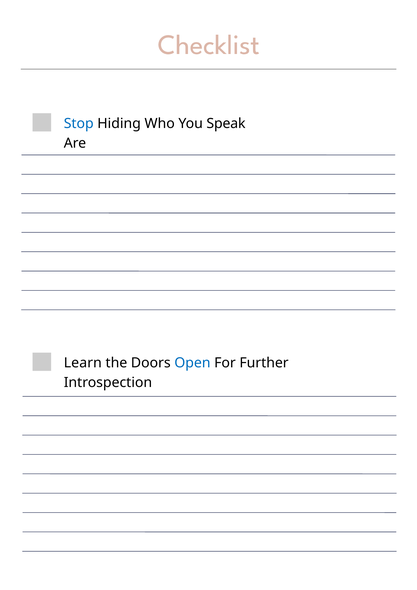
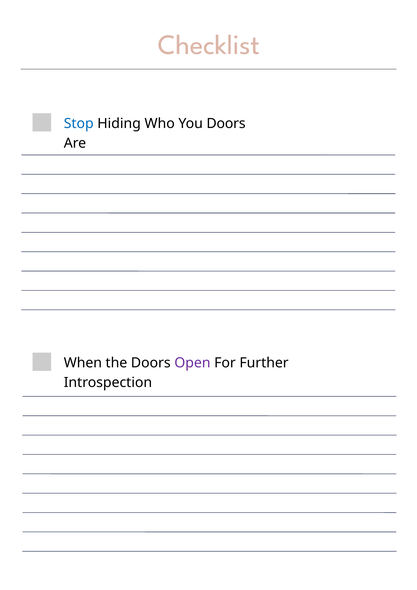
You Speak: Speak -> Doors (226, 124)
Learn: Learn -> When (83, 363)
Open colour: blue -> purple (192, 363)
